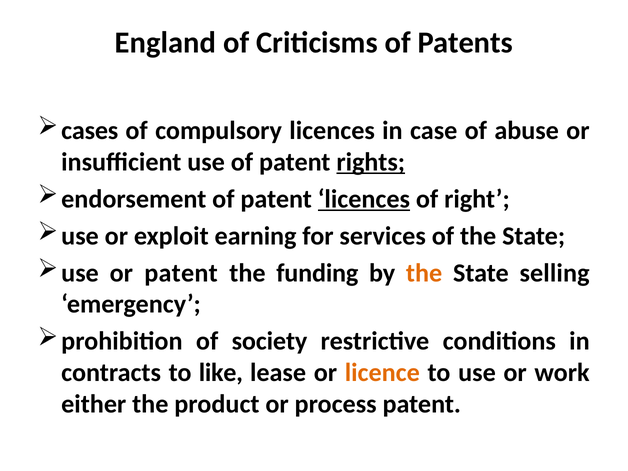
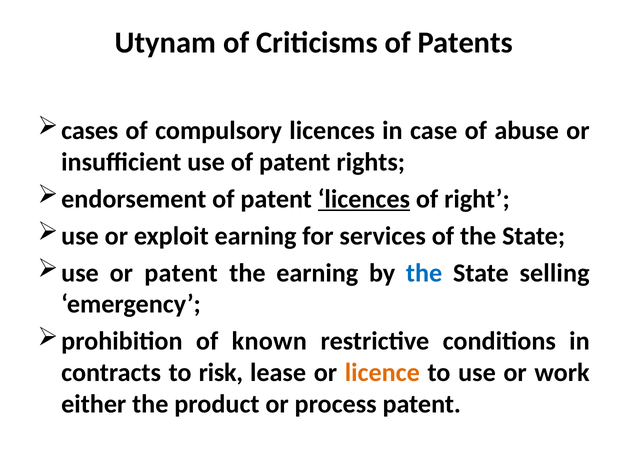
England: England -> Utynam (166, 42)
rights underline: present -> none (371, 162)
the funding: funding -> earning (317, 273)
the colour: orange -> blue (424, 273)
society: society -> known (269, 341)
like: like -> risk (221, 373)
